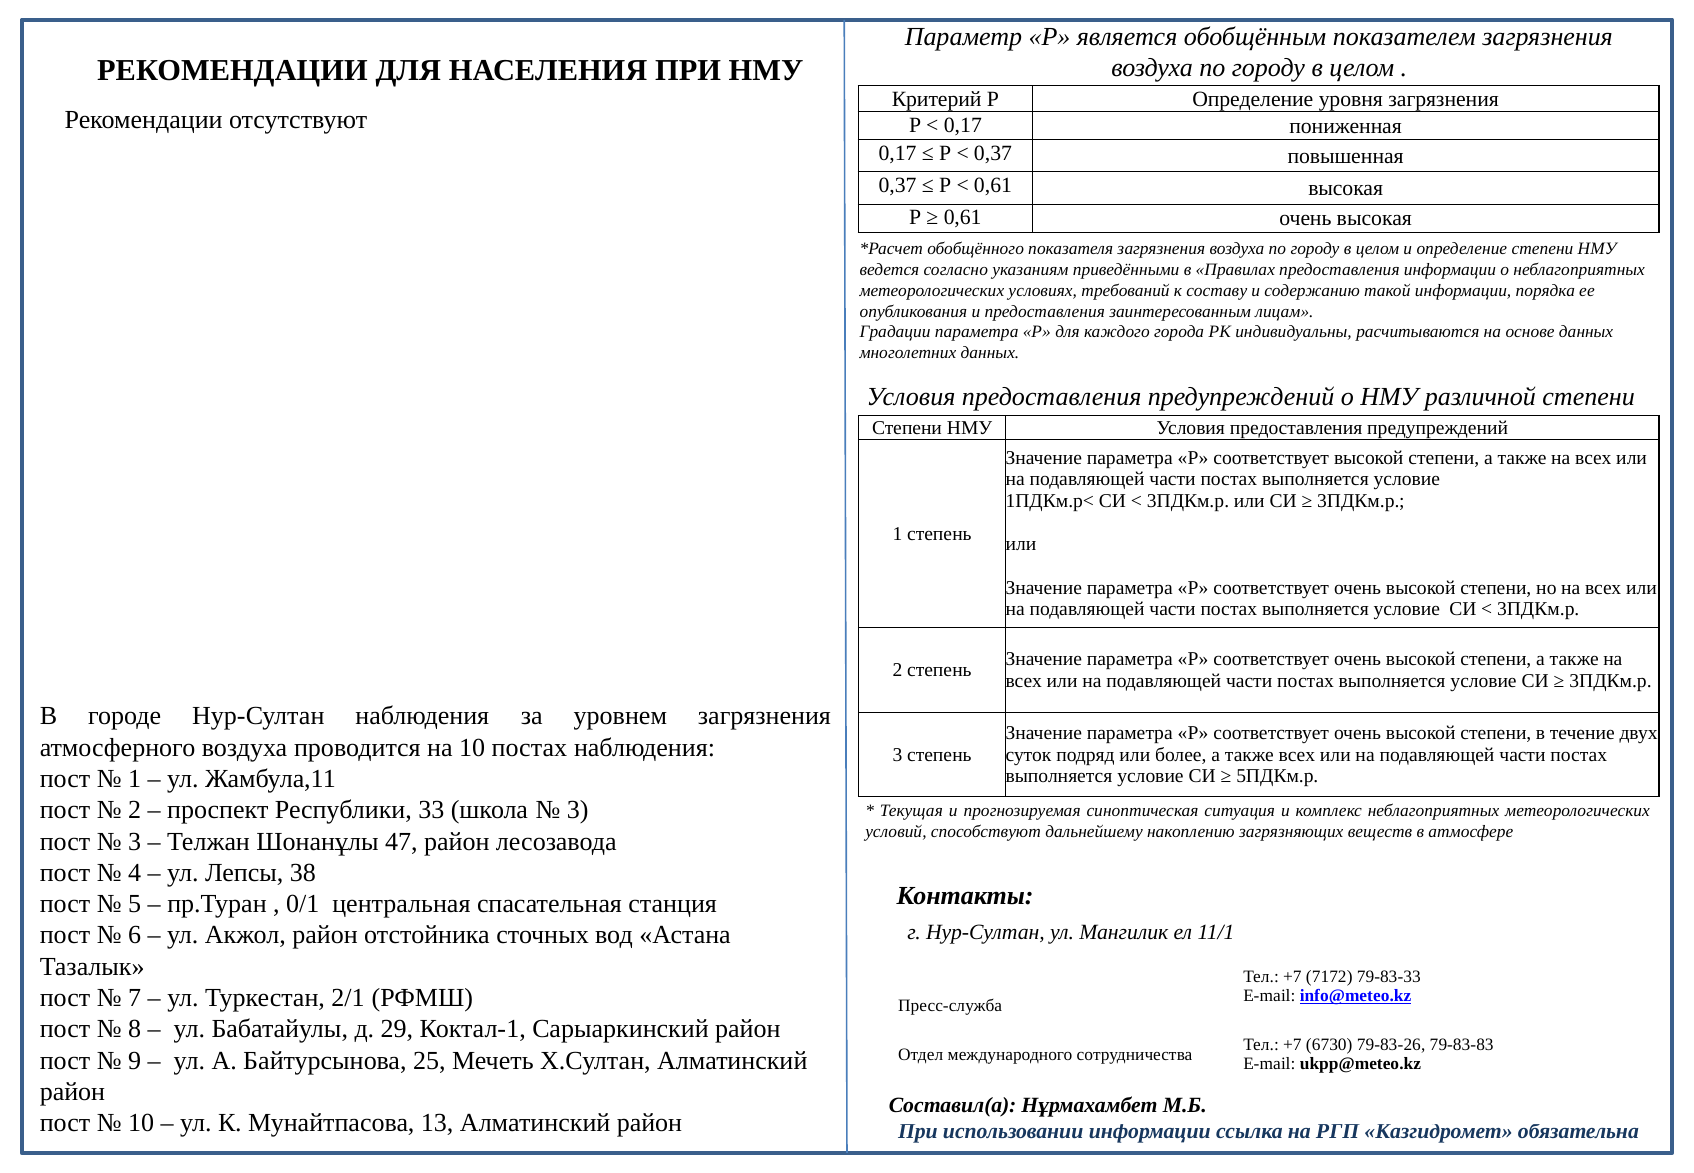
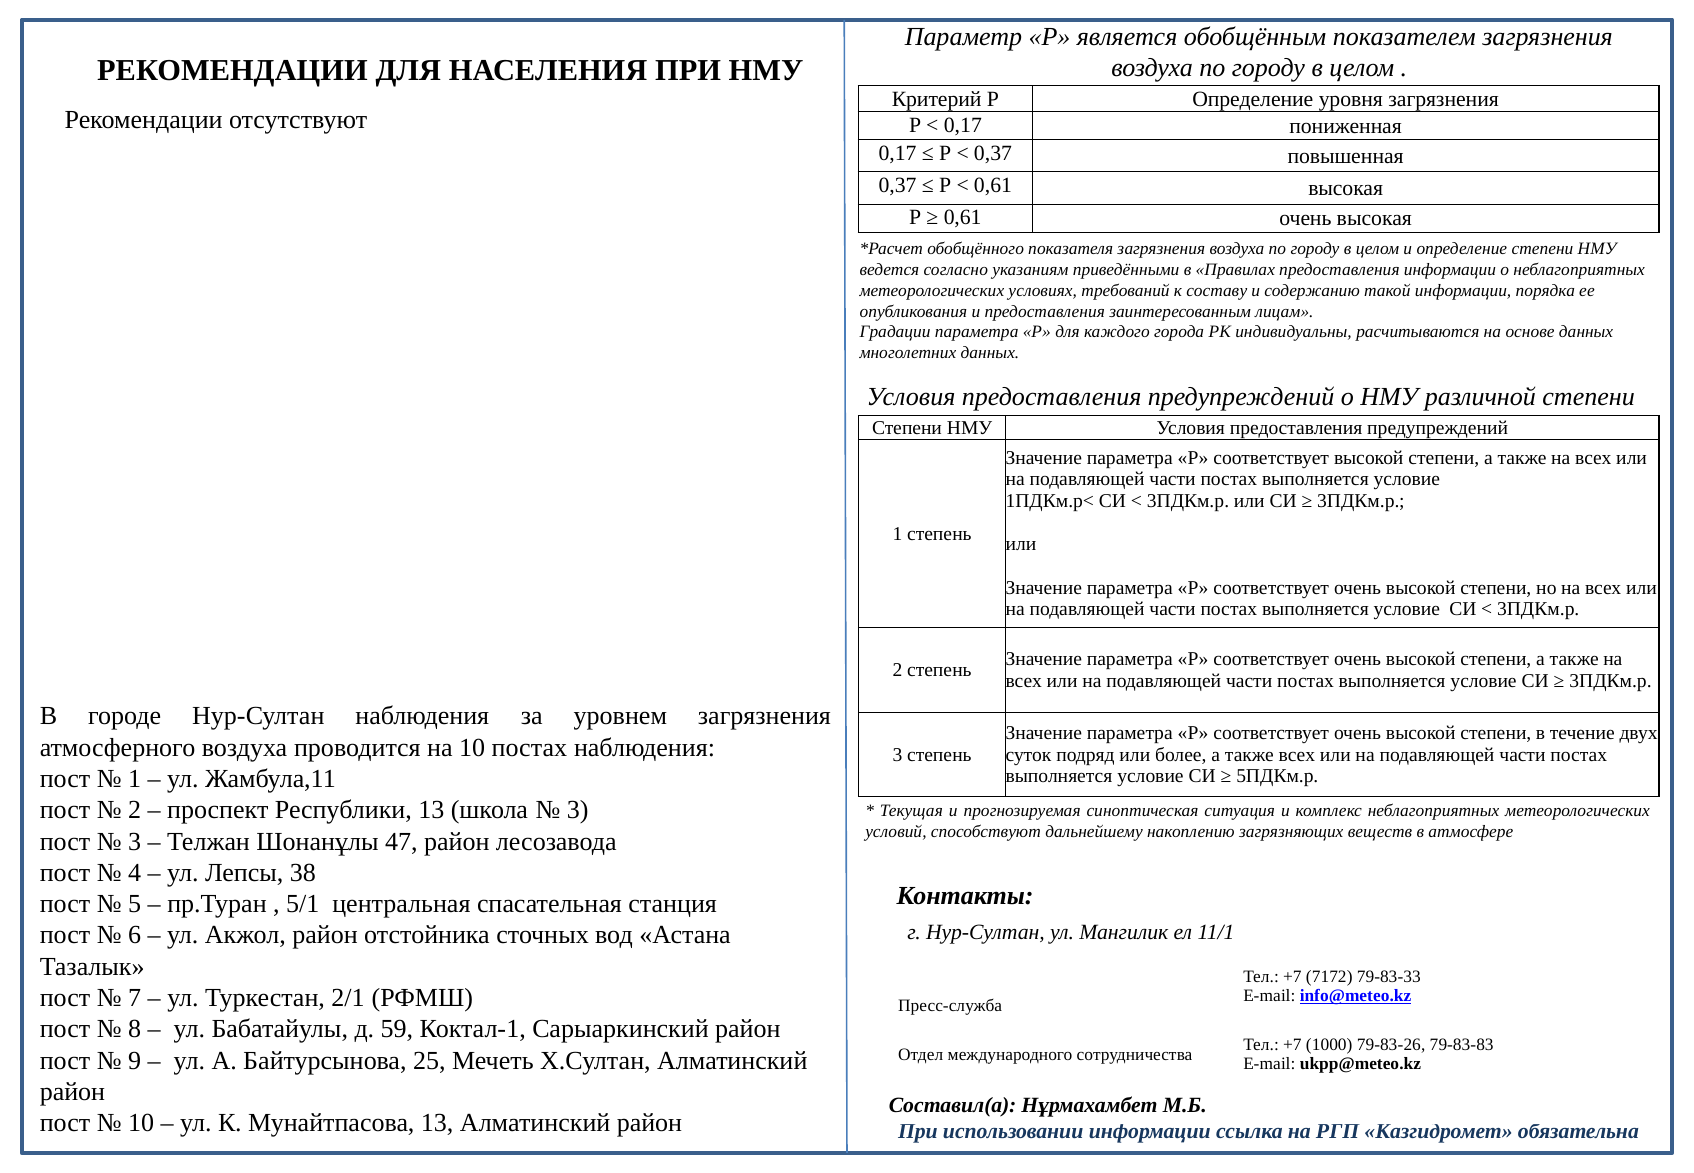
Республики 33: 33 -> 13 (431, 810)
0/1: 0/1 -> 5/1 (303, 904)
29: 29 -> 59 (397, 1029)
6730: 6730 -> 1000 (1329, 1045)
